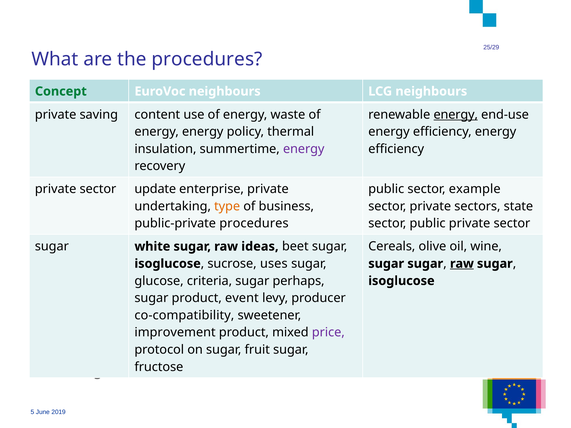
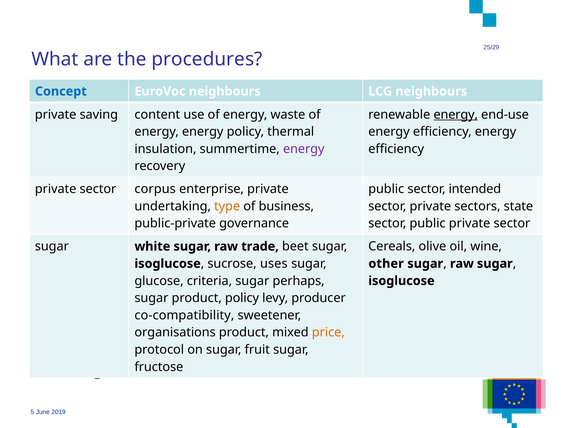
Concept colour: green -> blue (61, 91)
update: update -> corpus (155, 189)
example: example -> intended (475, 189)
public-private procedures: procedures -> governance (254, 224)
ideas: ideas -> trade (260, 247)
sugar: sugar -> other (386, 264)
raw underline: present -> none (462, 264)
product event: event -> policy (242, 298)
improvement: improvement -> organisations (175, 333)
price colour: purple -> orange (328, 333)
